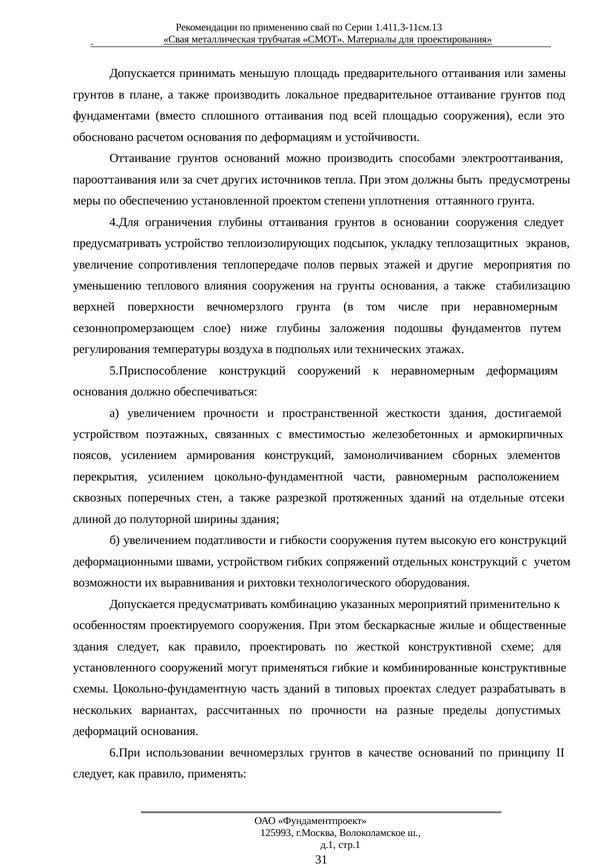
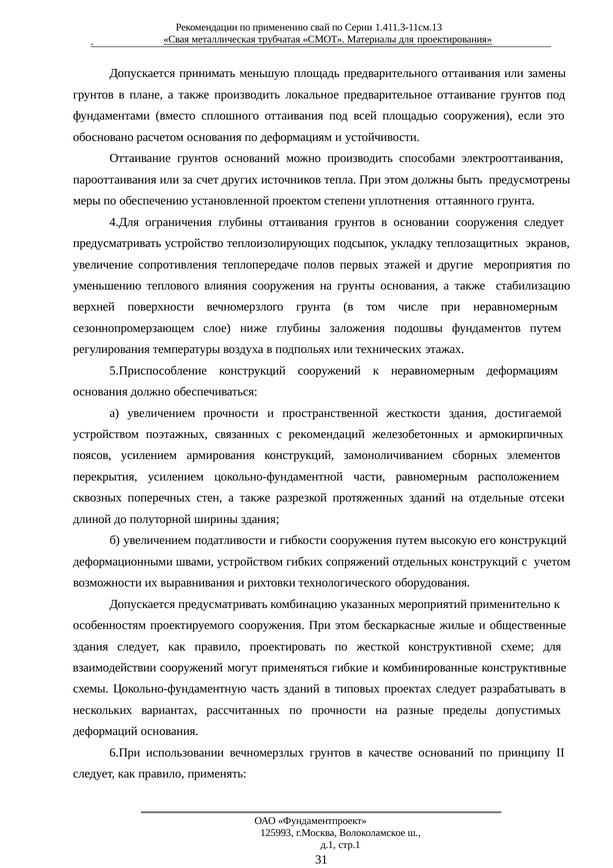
вместимостью: вместимостью -> рекомендаций (327, 434)
установленного: установленного -> взаимодействии (115, 668)
